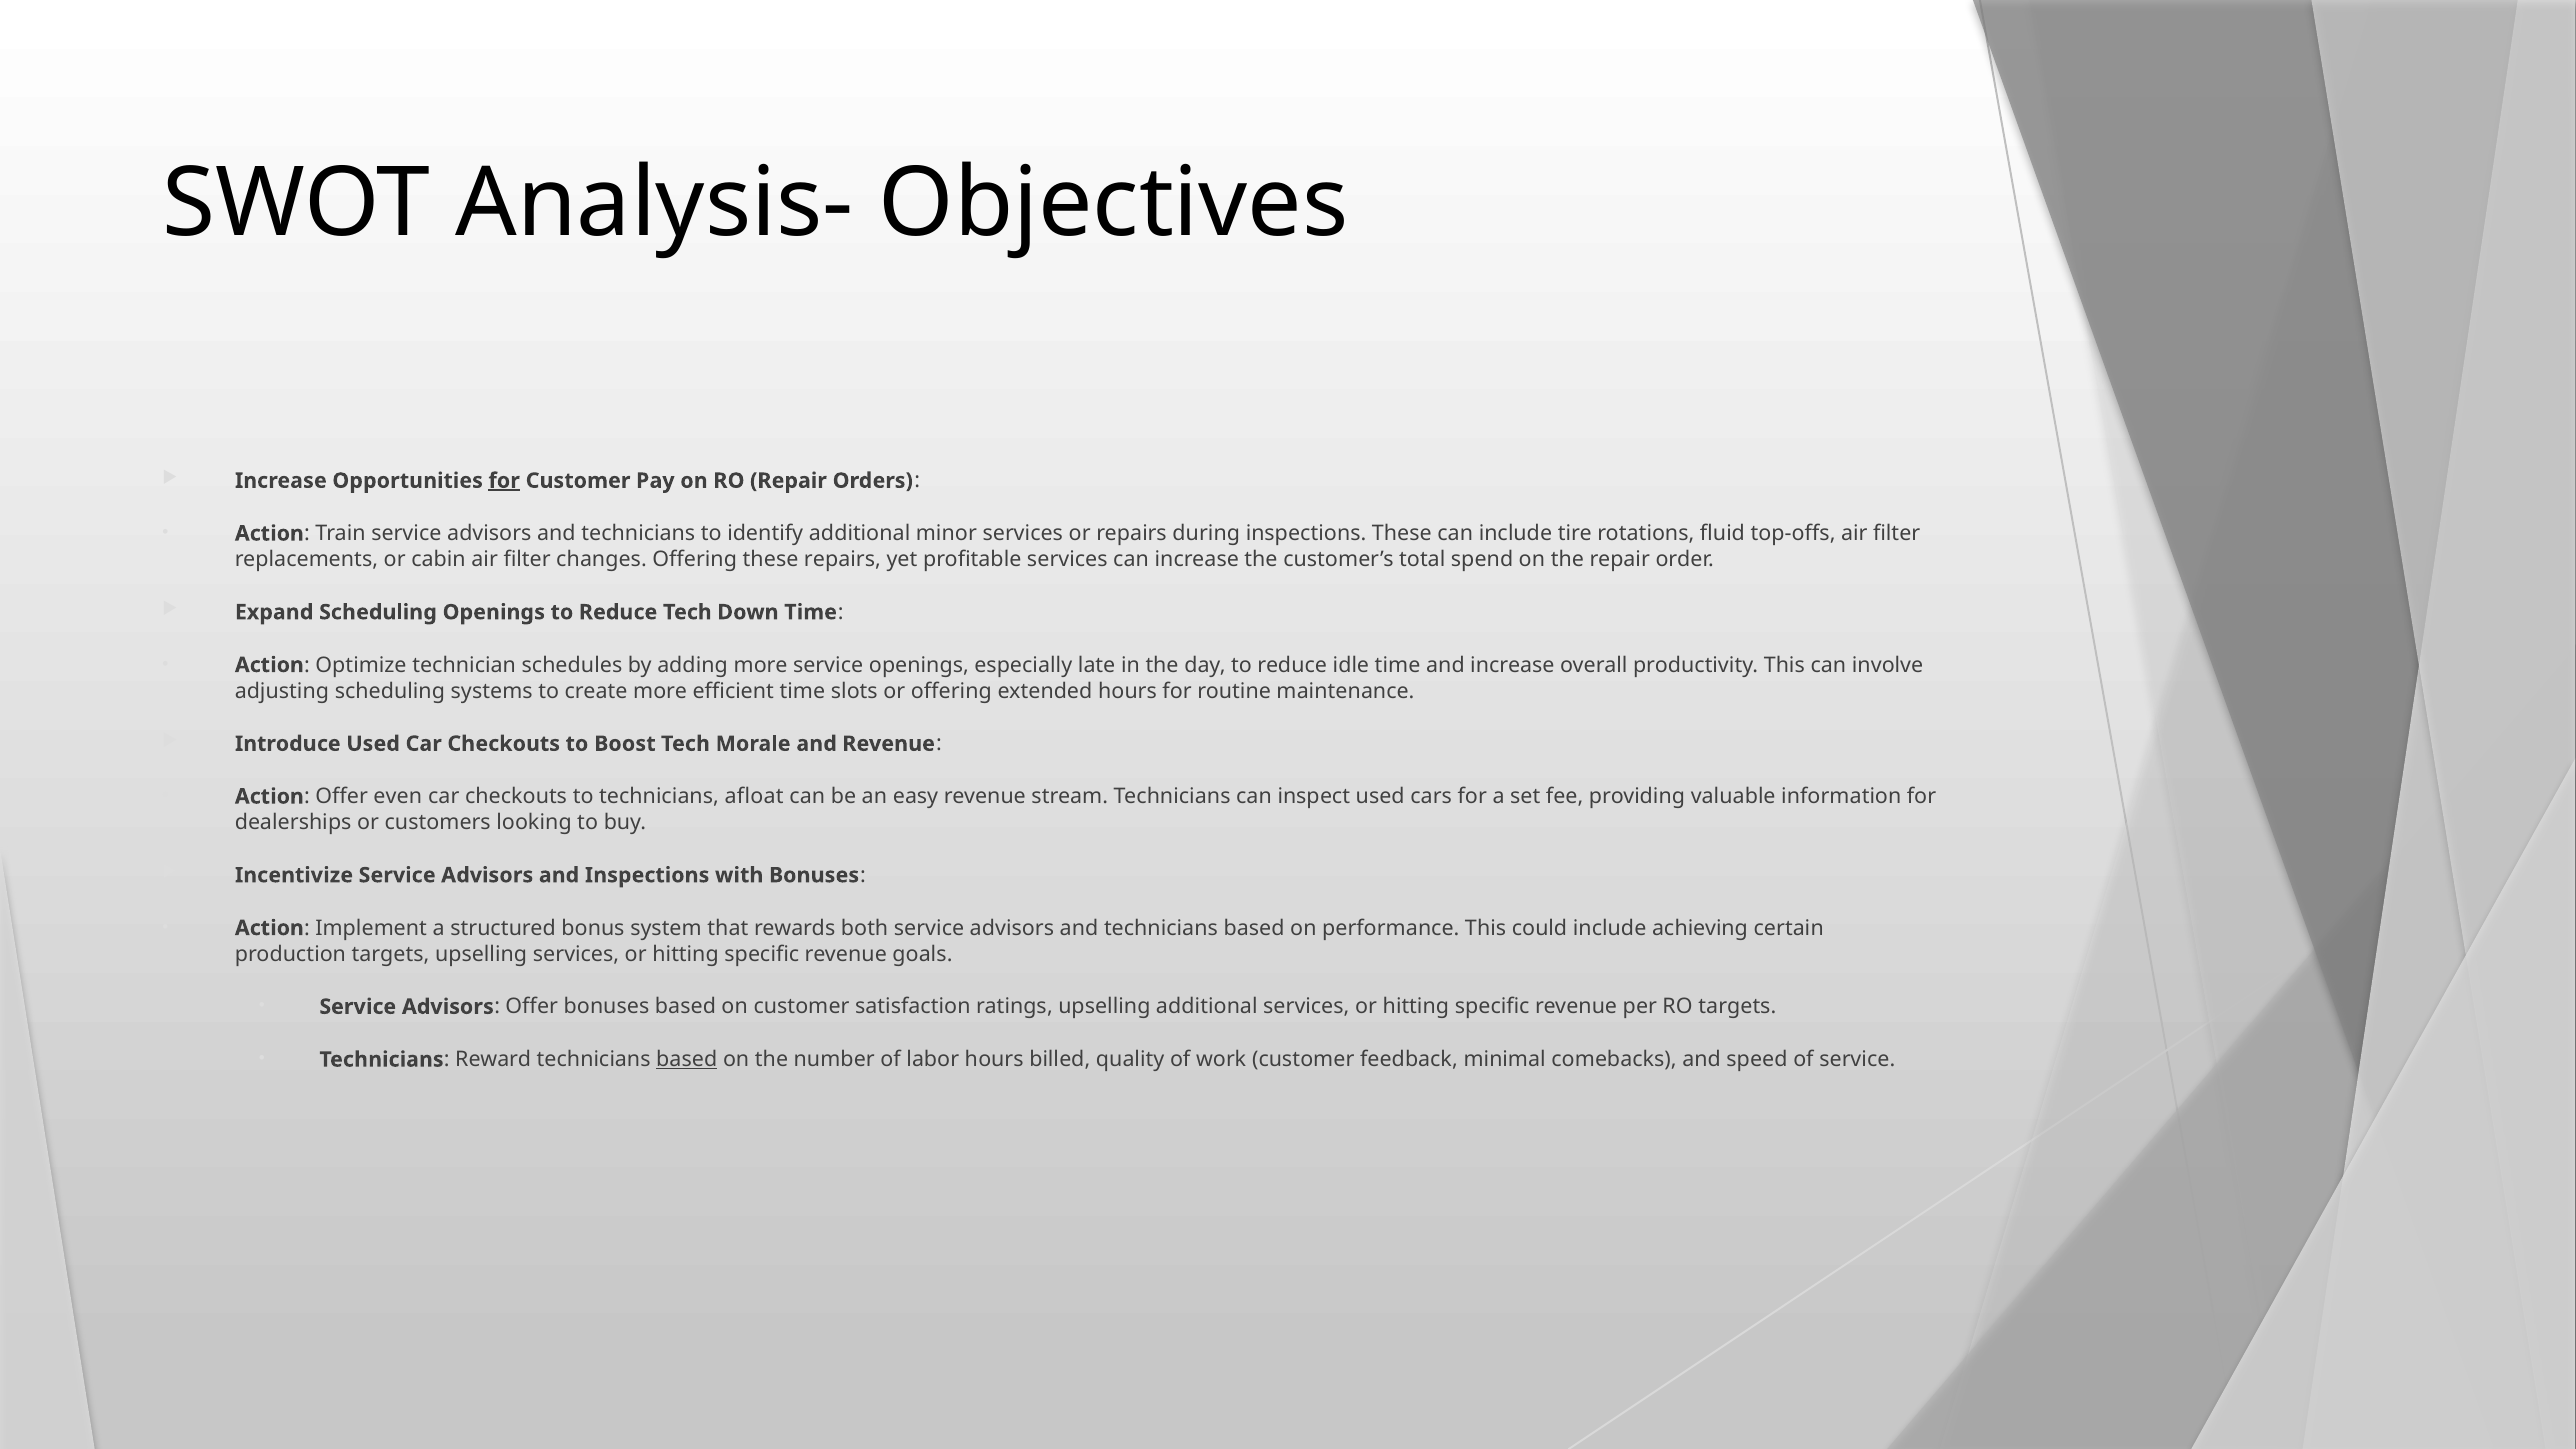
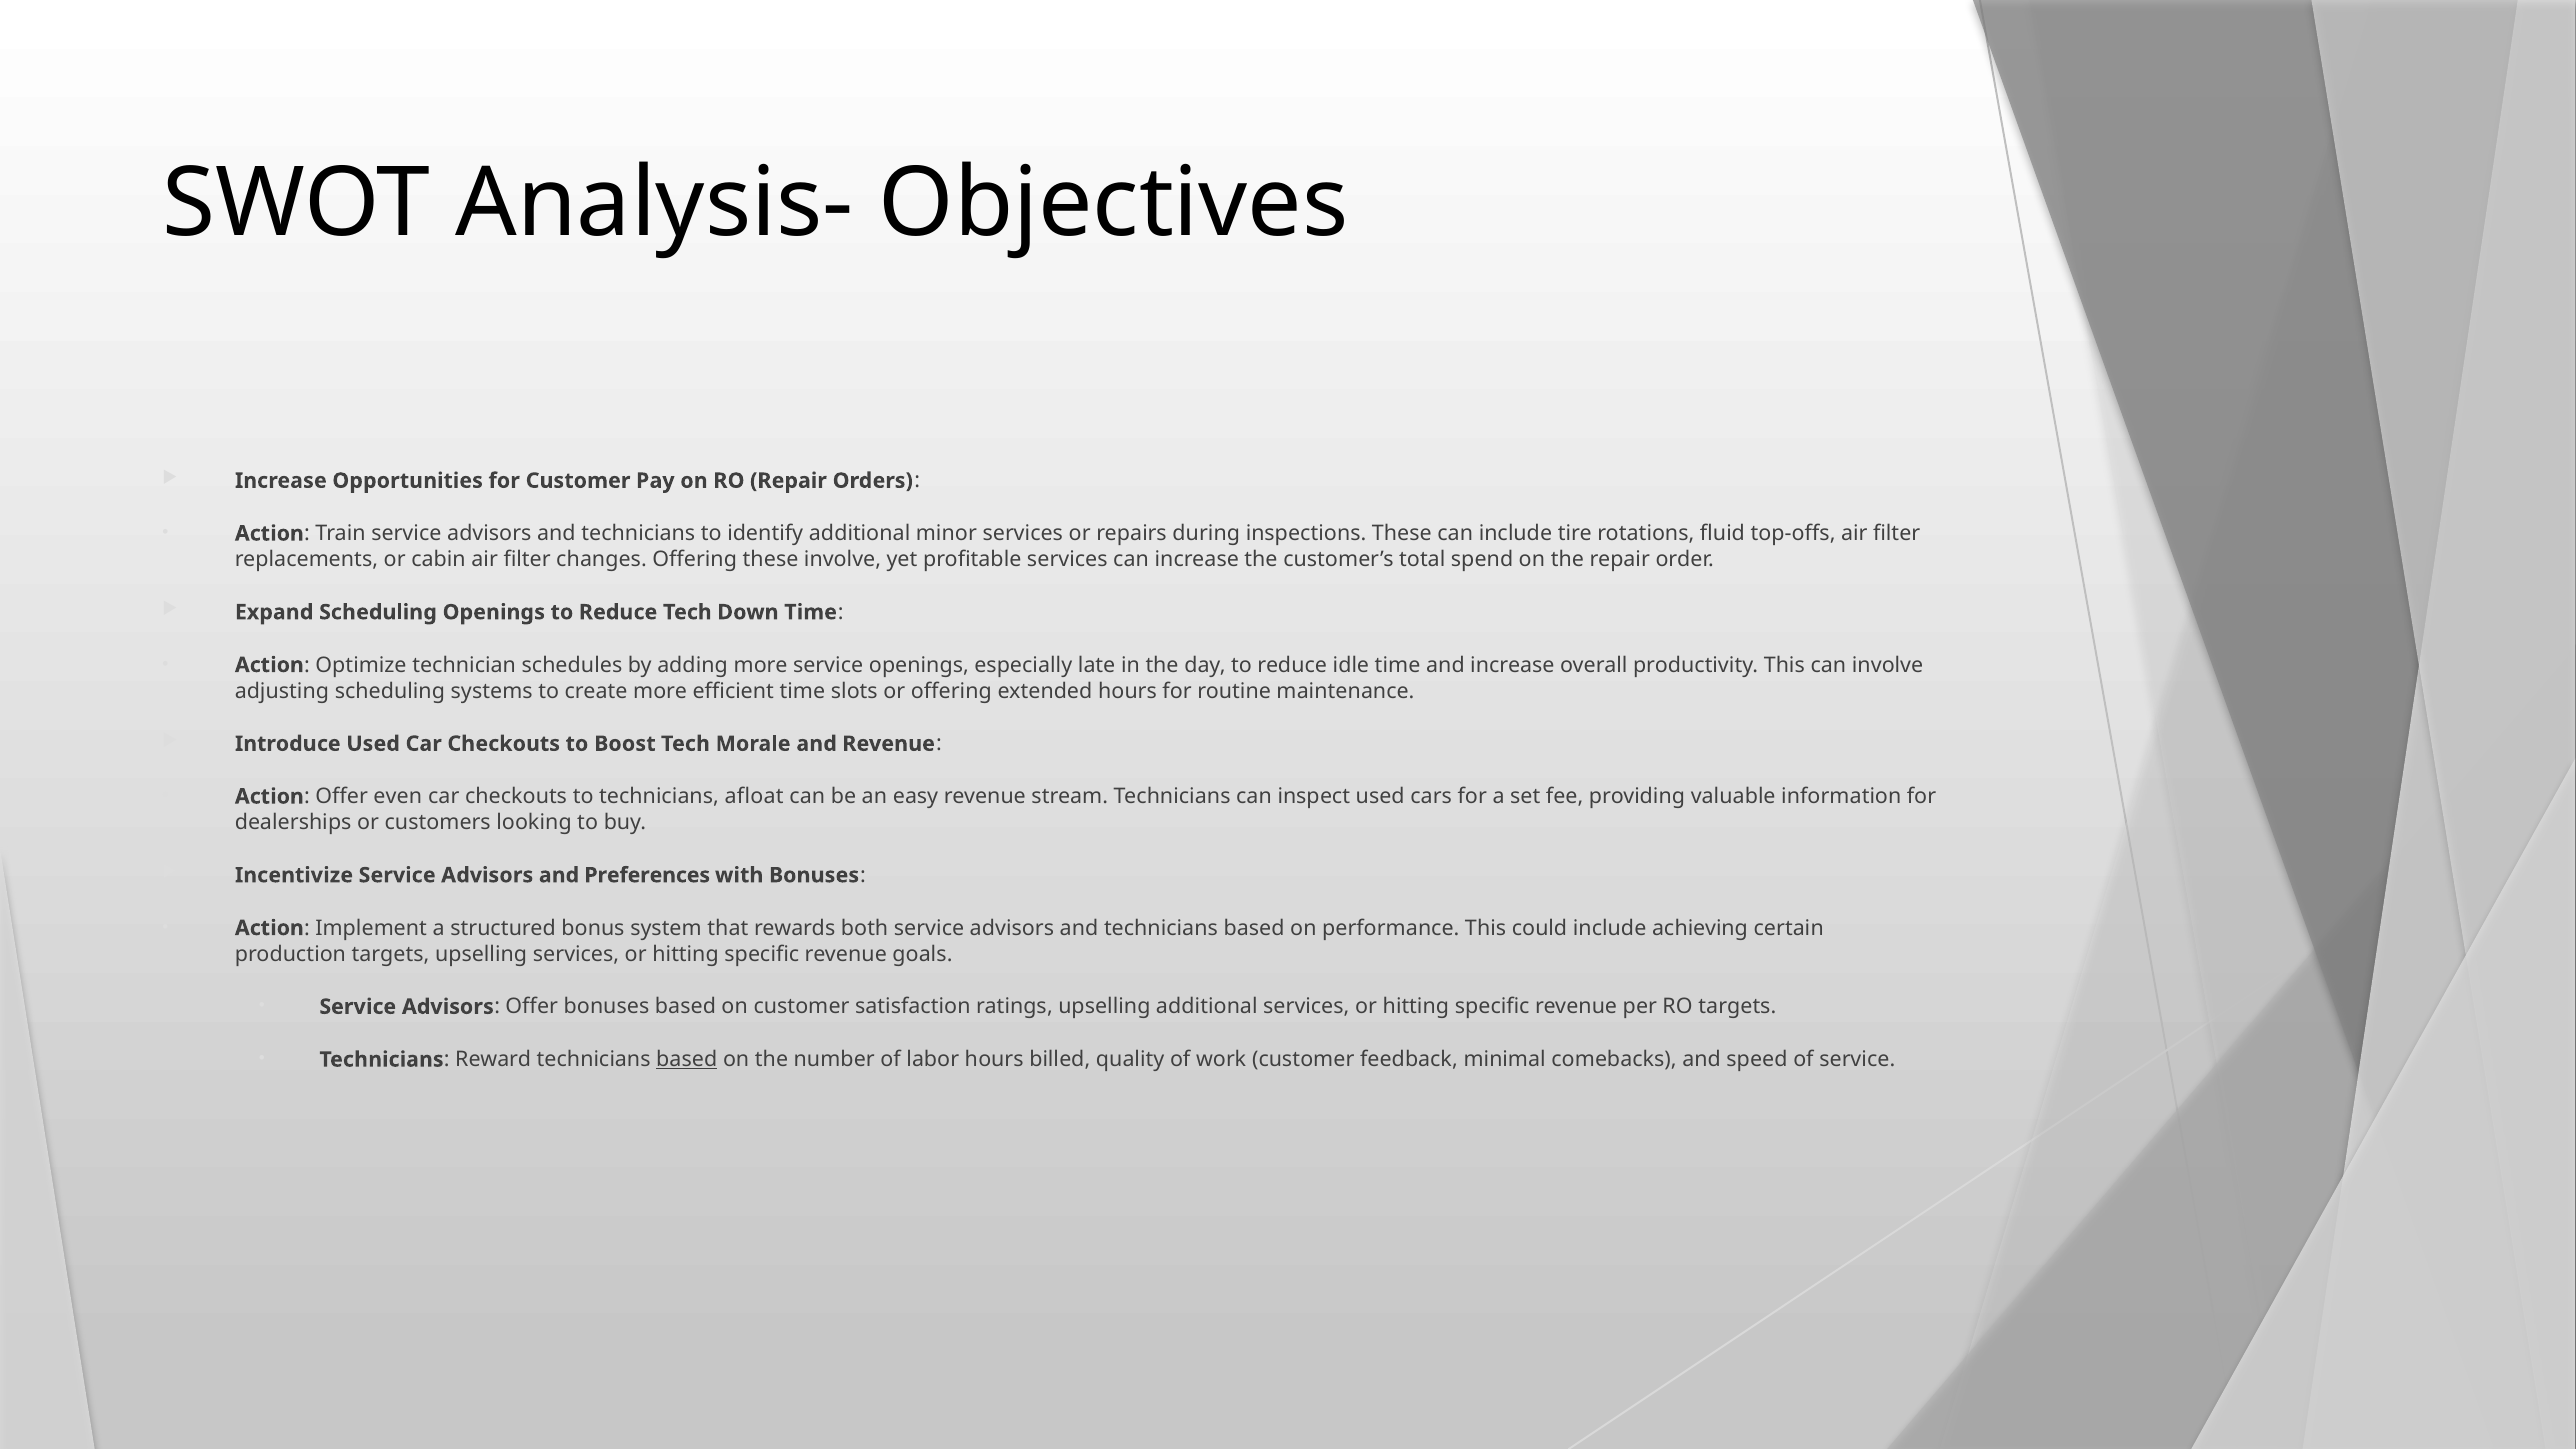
for underline: present -> none (504, 481)
these repairs: repairs -> involve (842, 559)
and Inspections: Inspections -> Preferences (647, 875)
